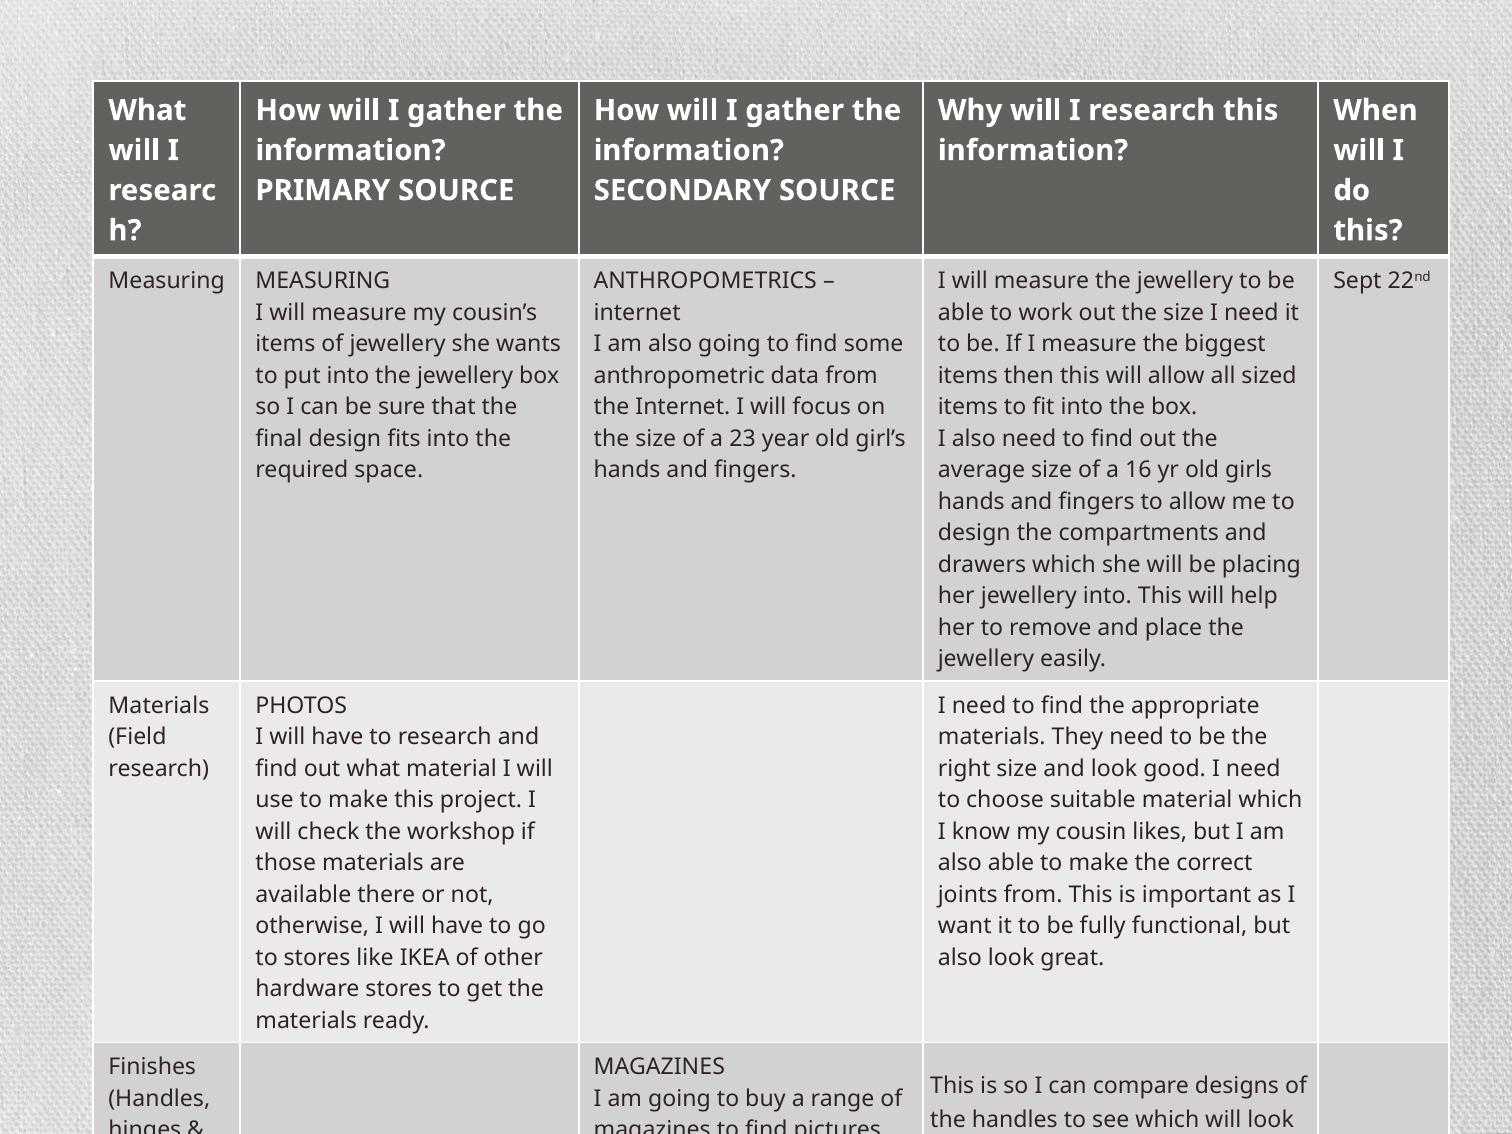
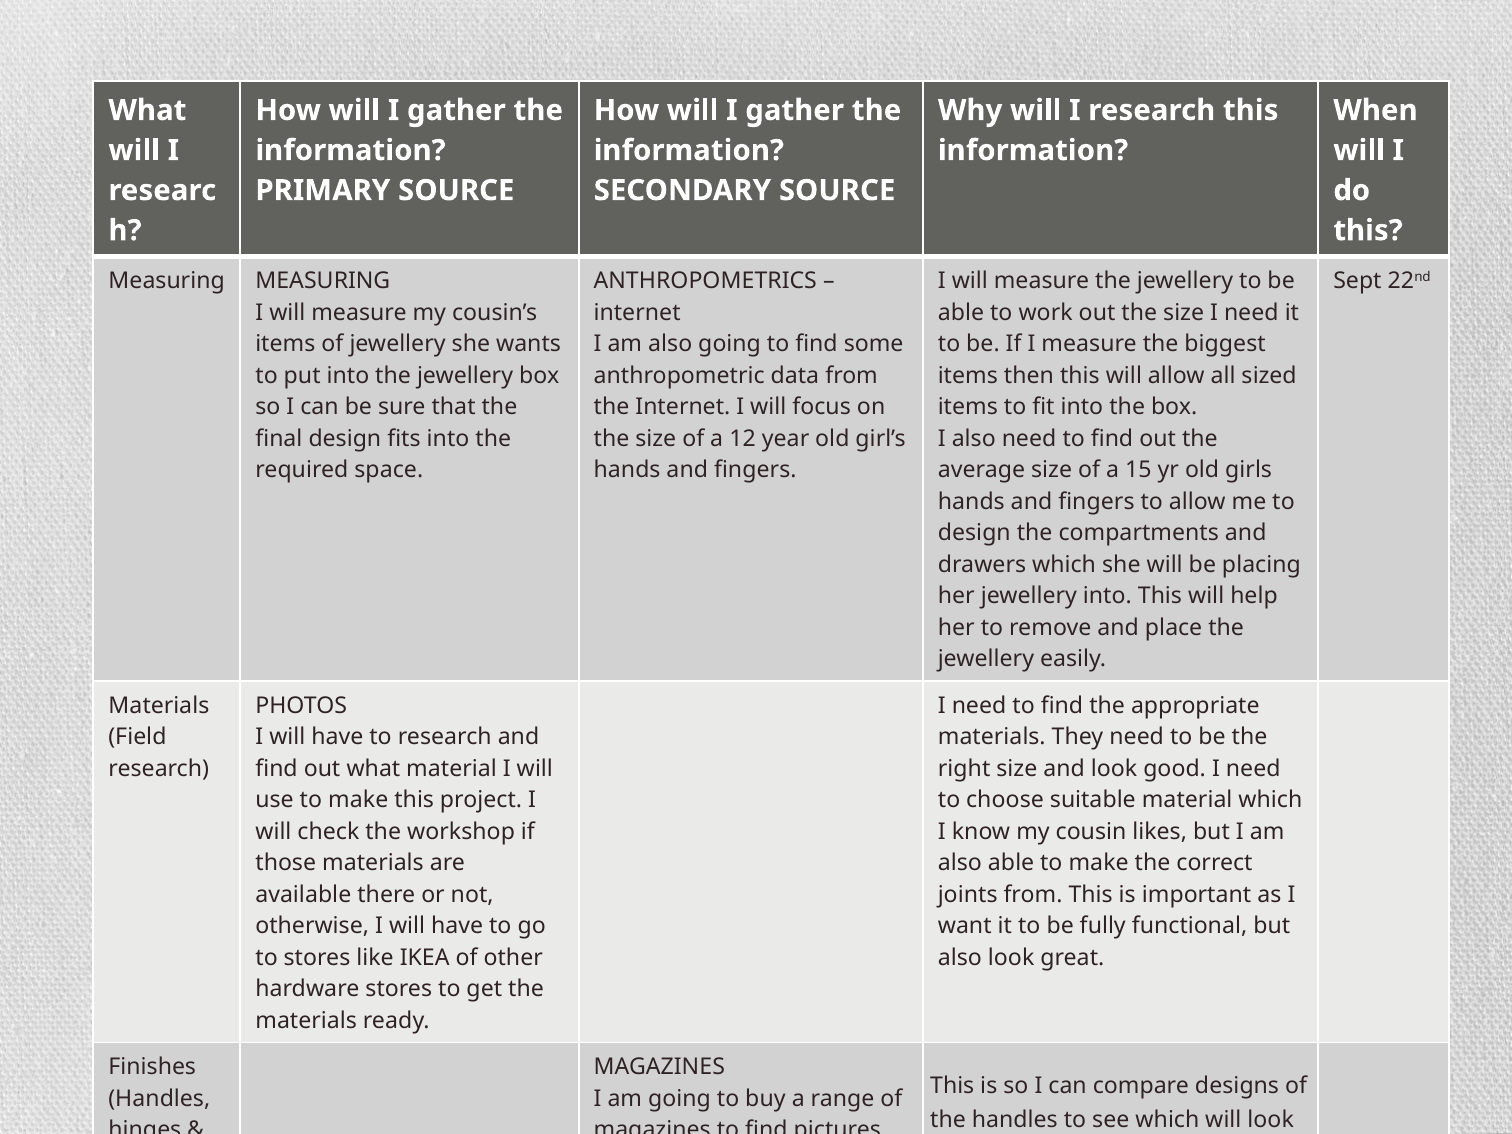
23: 23 -> 12 (743, 439)
16: 16 -> 15 (1138, 470)
